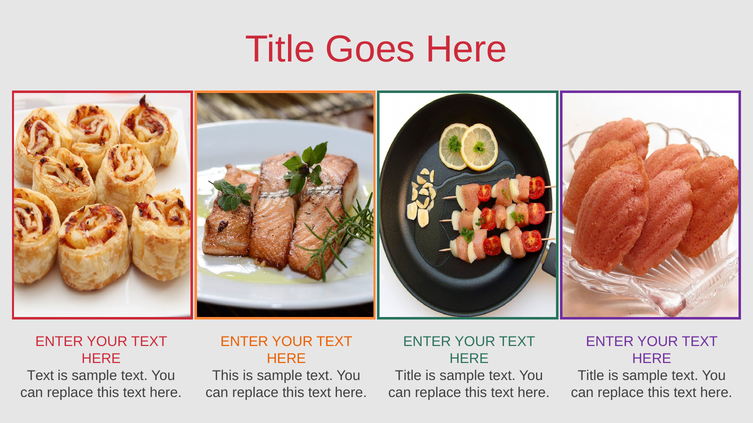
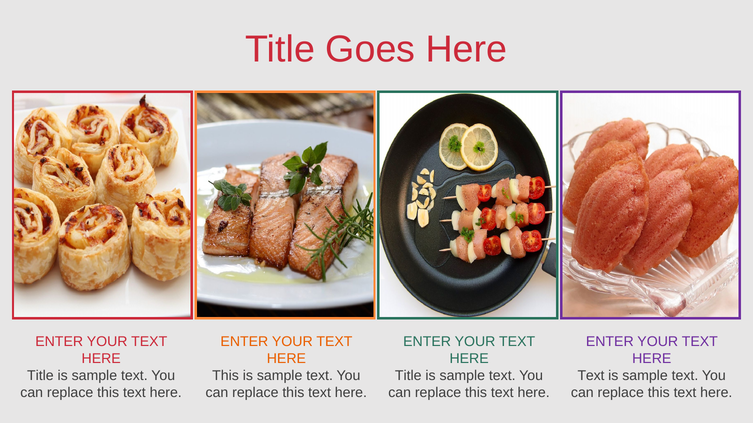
Text: Text -> Title (40, 376)
Title: Title -> Text (591, 376)
